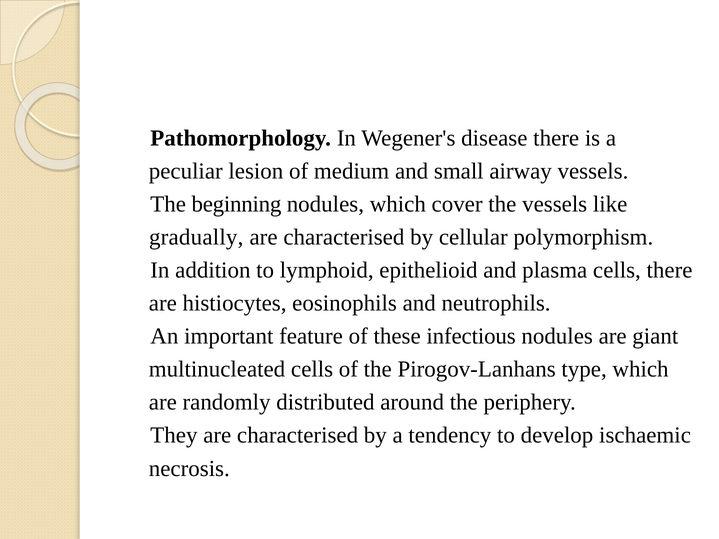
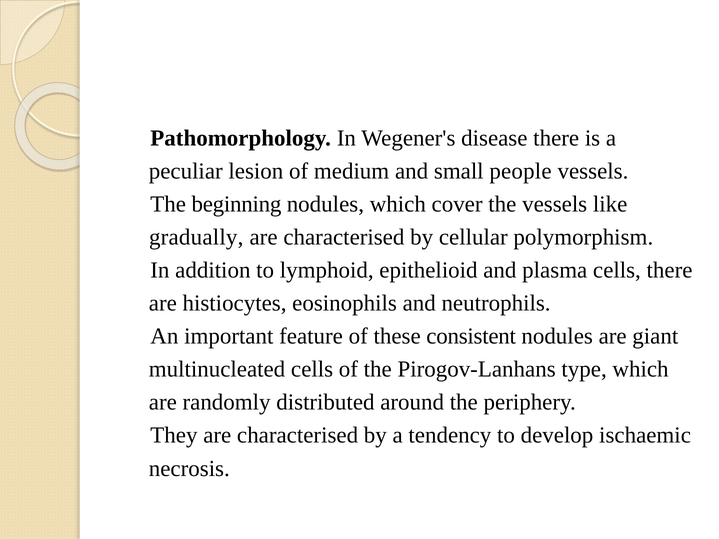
airway: airway -> people (521, 171)
infectious: infectious -> consistent (471, 337)
